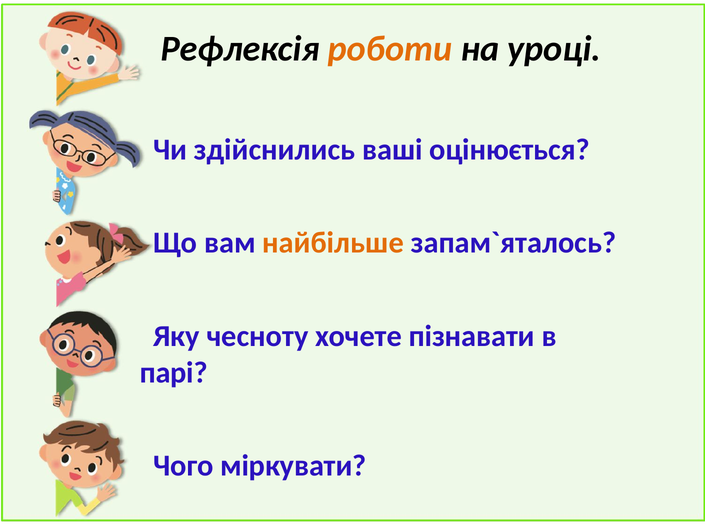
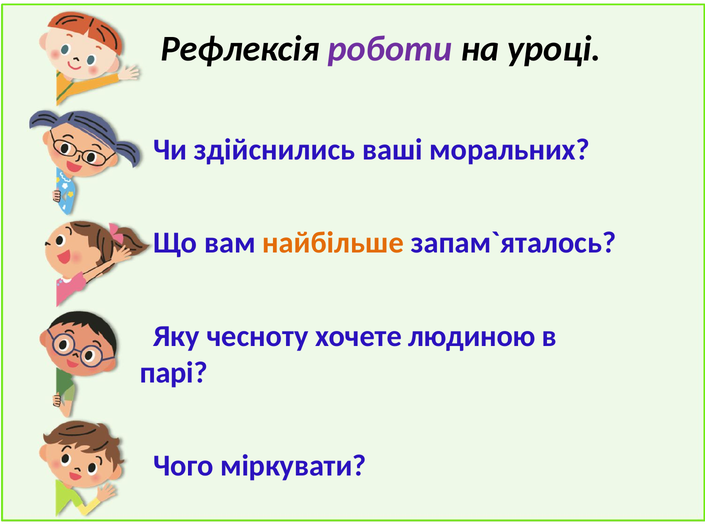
роботи colour: orange -> purple (390, 49)
оцінюється: оцінюється -> моральних (510, 149)
пізнавати: пізнавати -> людиною (472, 336)
